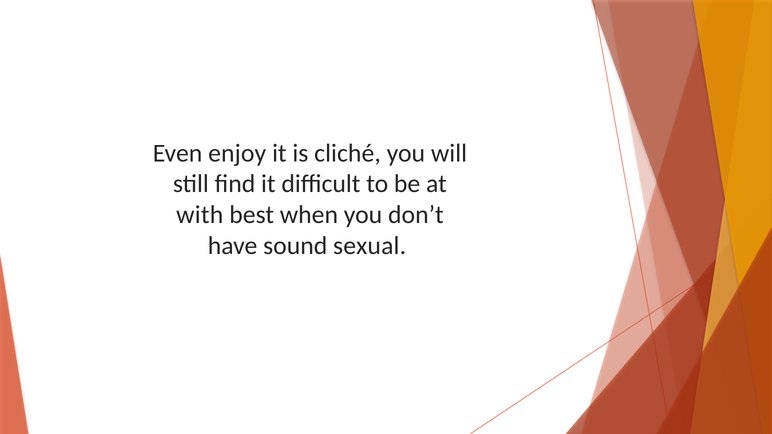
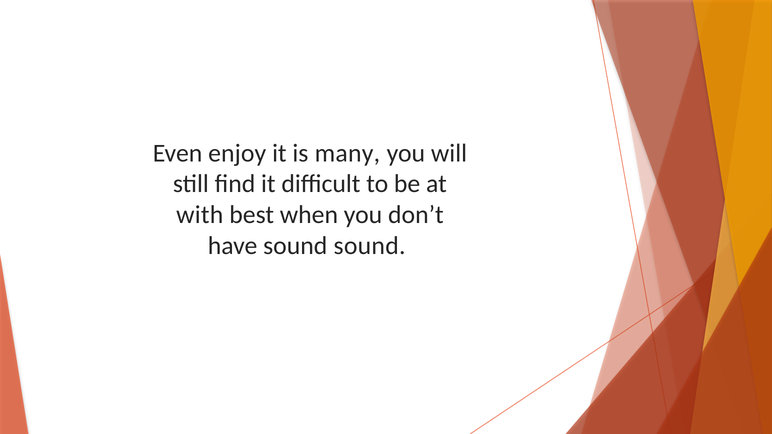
cliché: cliché -> many (347, 153)
sound sexual: sexual -> sound (370, 246)
